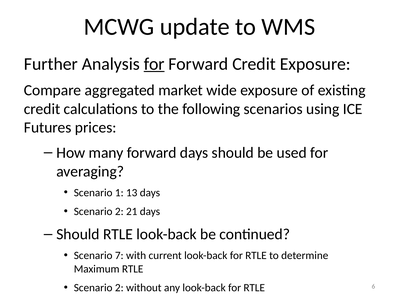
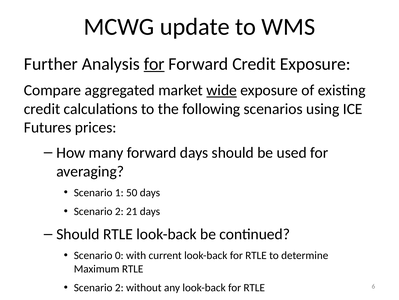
wide underline: none -> present (222, 90)
13: 13 -> 50 (132, 192)
7: 7 -> 0 (119, 255)
